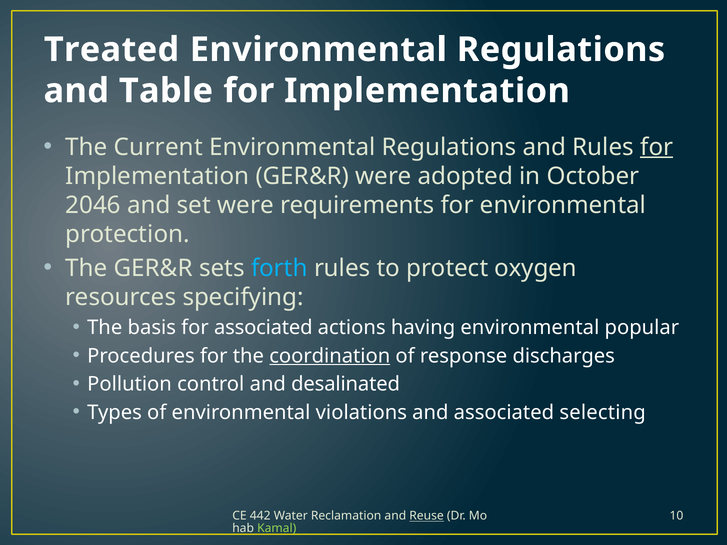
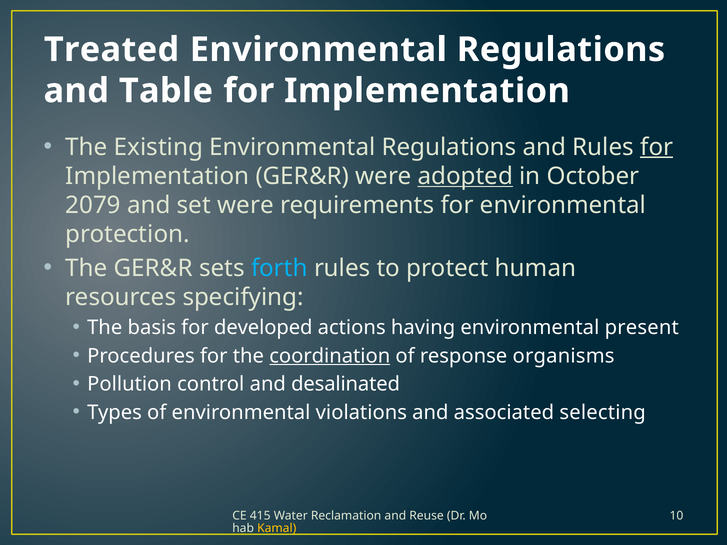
Current: Current -> Existing (158, 147)
adopted underline: none -> present (465, 176)
2046: 2046 -> 2079 (93, 205)
oxygen: oxygen -> human (535, 268)
for associated: associated -> developed (263, 328)
popular: popular -> present (642, 328)
discharges: discharges -> organisms (564, 356)
442: 442 -> 415 (260, 516)
Reuse underline: present -> none (427, 516)
Kamal colour: light green -> yellow (277, 528)
